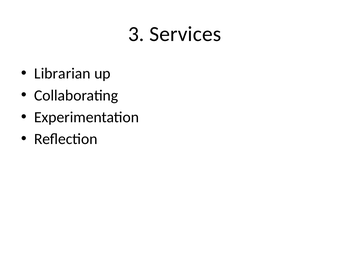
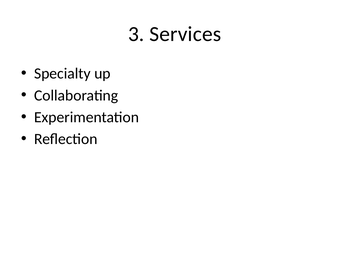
Librarian: Librarian -> Specialty (62, 73)
